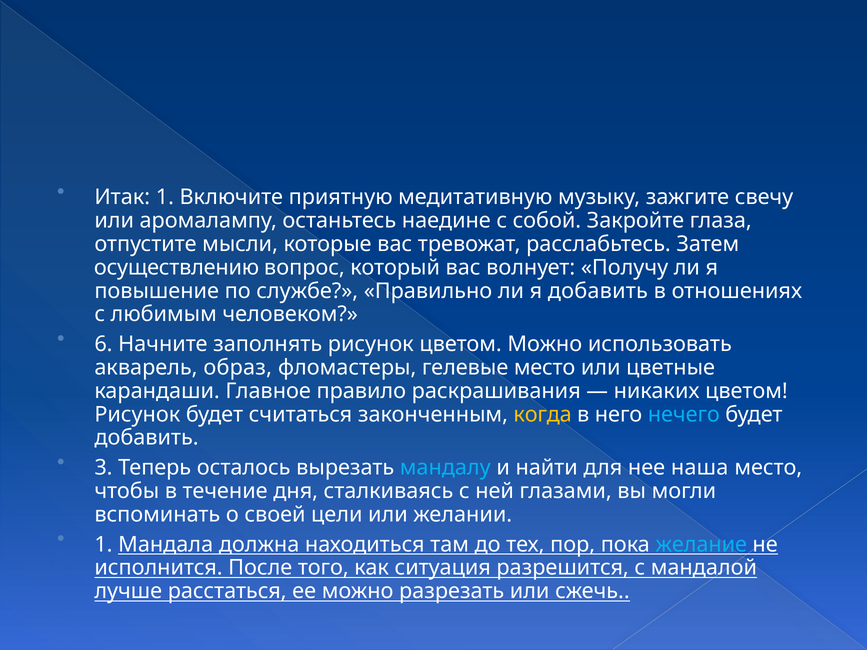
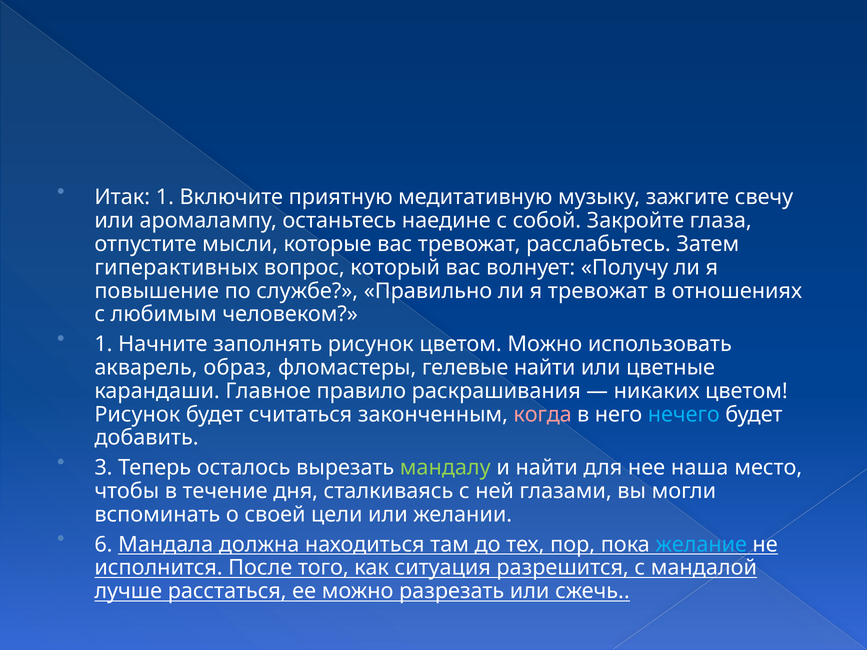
осуществлению: осуществлению -> гиперактивных (176, 268)
я добавить: добавить -> тревожат (598, 291)
6: 6 -> 1 (103, 344)
гелевые место: место -> найти (545, 368)
когда colour: yellow -> pink (543, 415)
мандалу colour: light blue -> light green (445, 468)
1: 1 -> 6 (103, 545)
